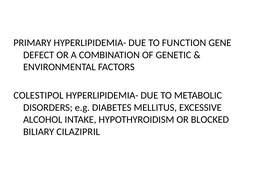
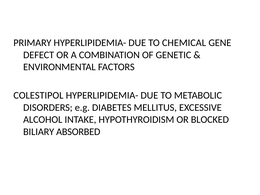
FUNCTION: FUNCTION -> CHEMICAL (184, 43)
CILAZIPRIL: CILAZIPRIL -> ABSORBED (78, 132)
